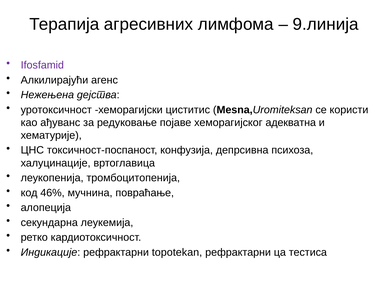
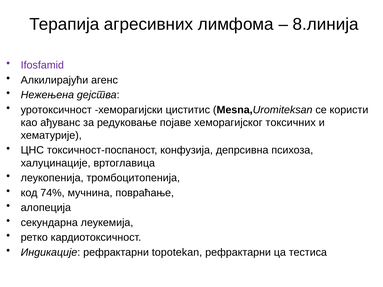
9.линија: 9.линија -> 8.линија (326, 24)
адекватна: адекватна -> токсичних (291, 123)
46%: 46% -> 74% (52, 193)
